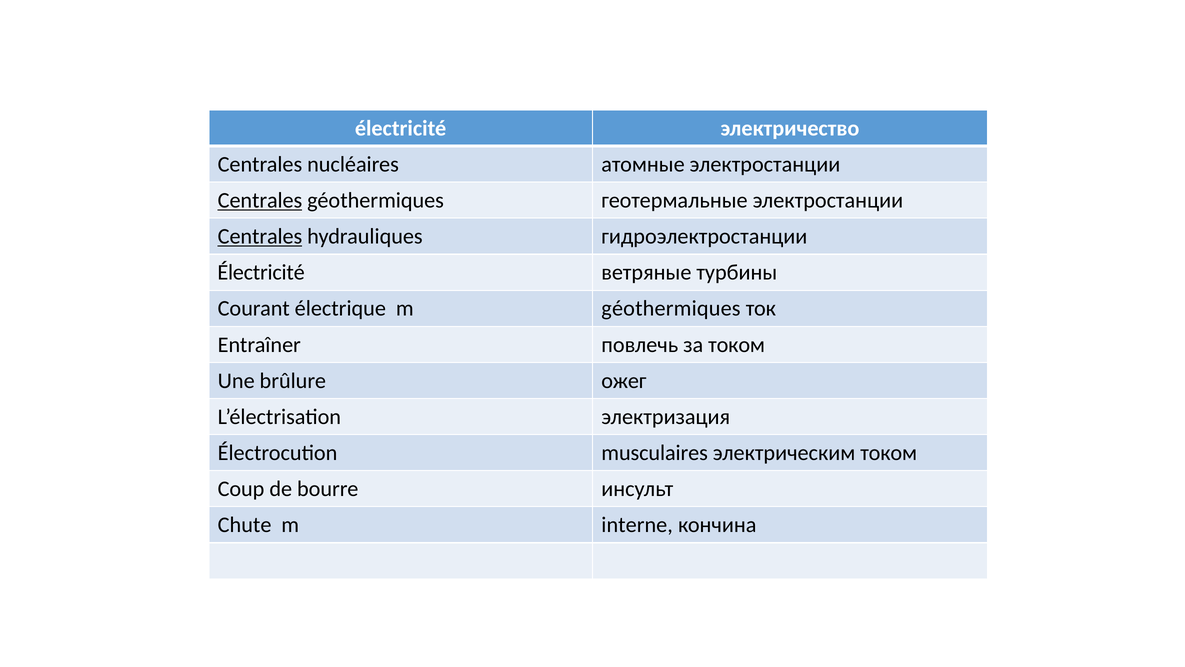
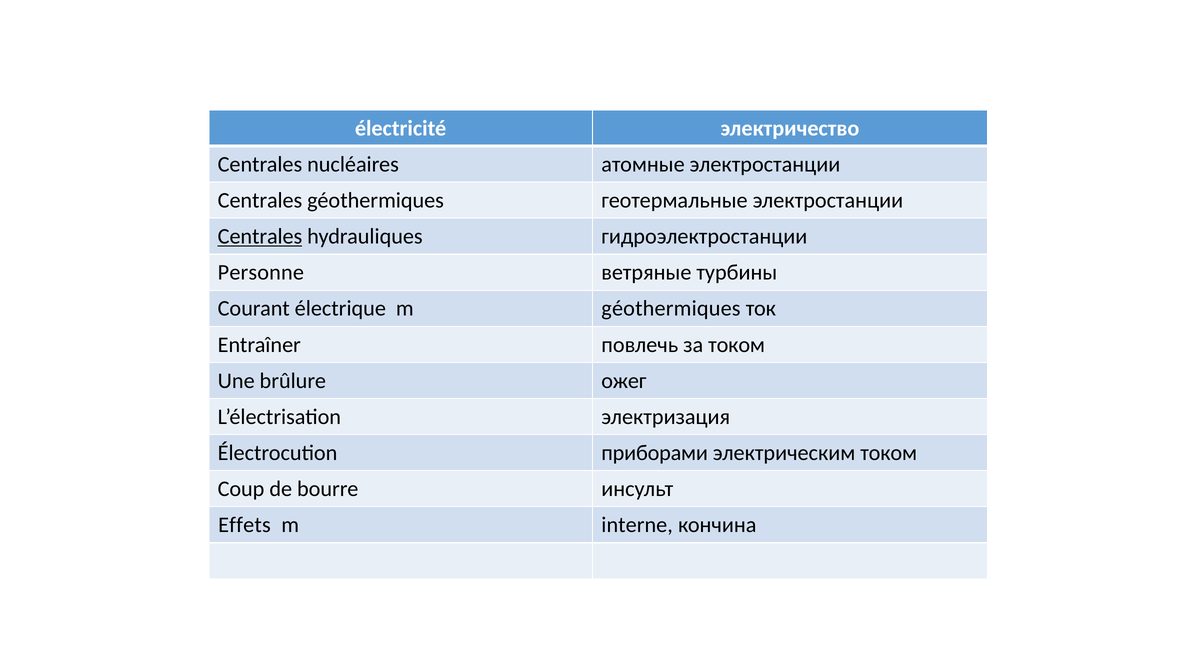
Centrales underline: present -> none (260, 200)
Électricité: Électricité -> Personne (261, 272)
musculaires: musculaires -> приборами (655, 453)
Chute: Chute -> Effets (244, 525)
